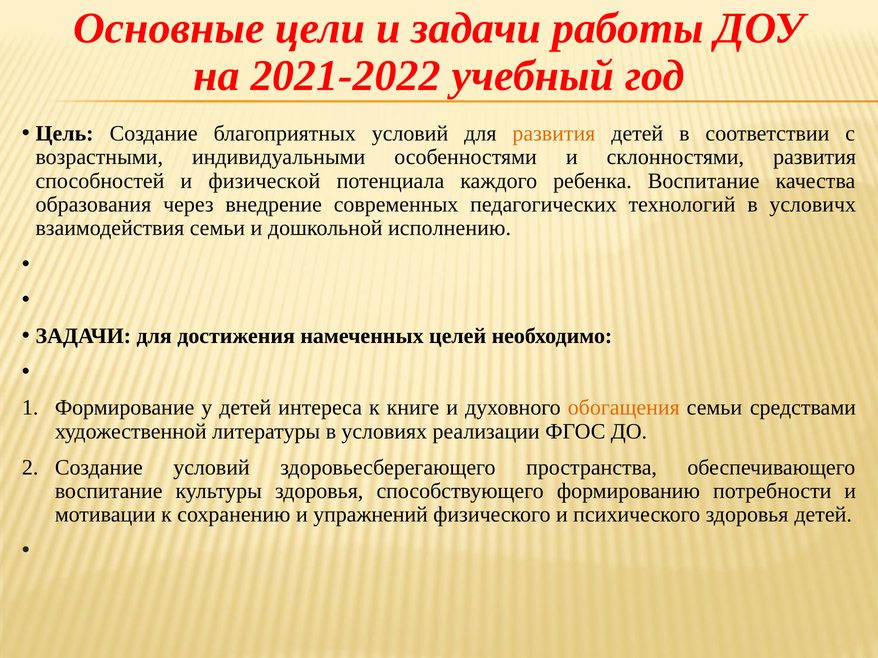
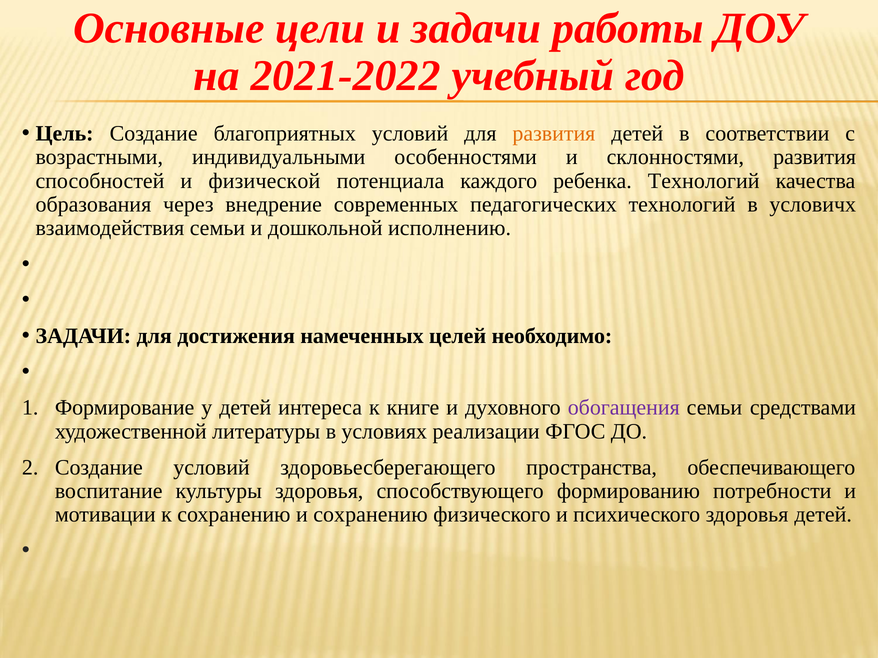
ребенка Воспитание: Воспитание -> Технологий (704, 181)
обогащения colour: orange -> purple (624, 408)
и упражнений: упражнений -> сохранению (370, 515)
